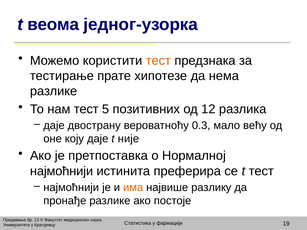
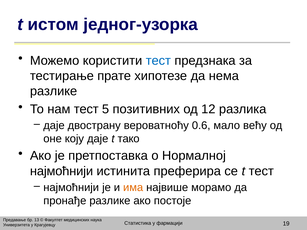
веома: веома -> истом (53, 24)
тест colour: orange -> blue (158, 61)
0.3: 0.3 -> 0.6 (201, 126)
није: није -> тако (129, 139)
разлику: разлику -> морамо (211, 188)
